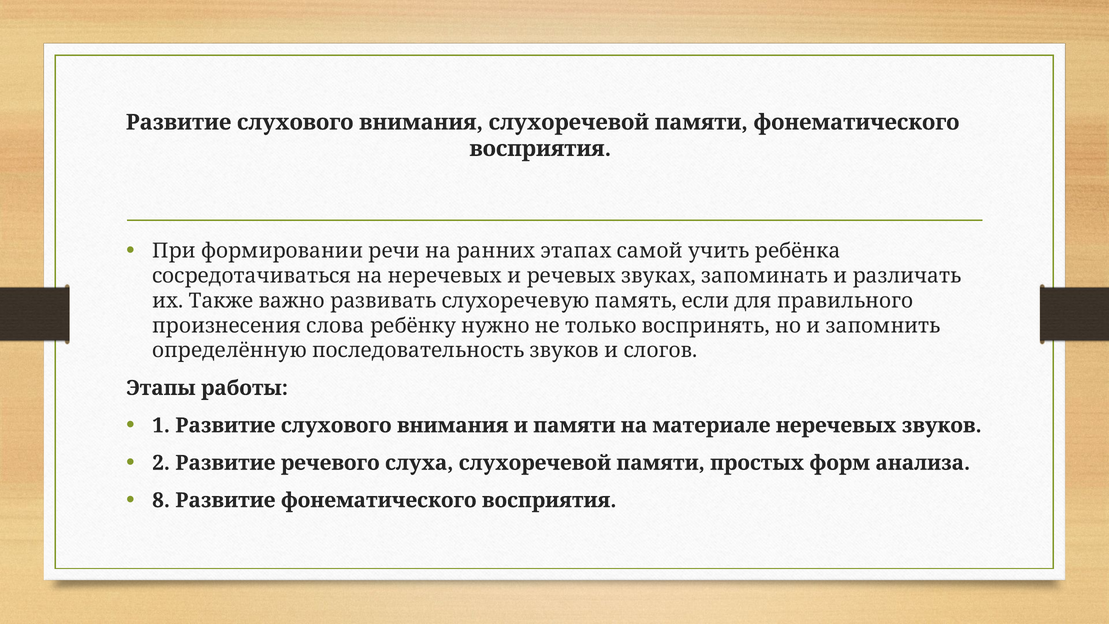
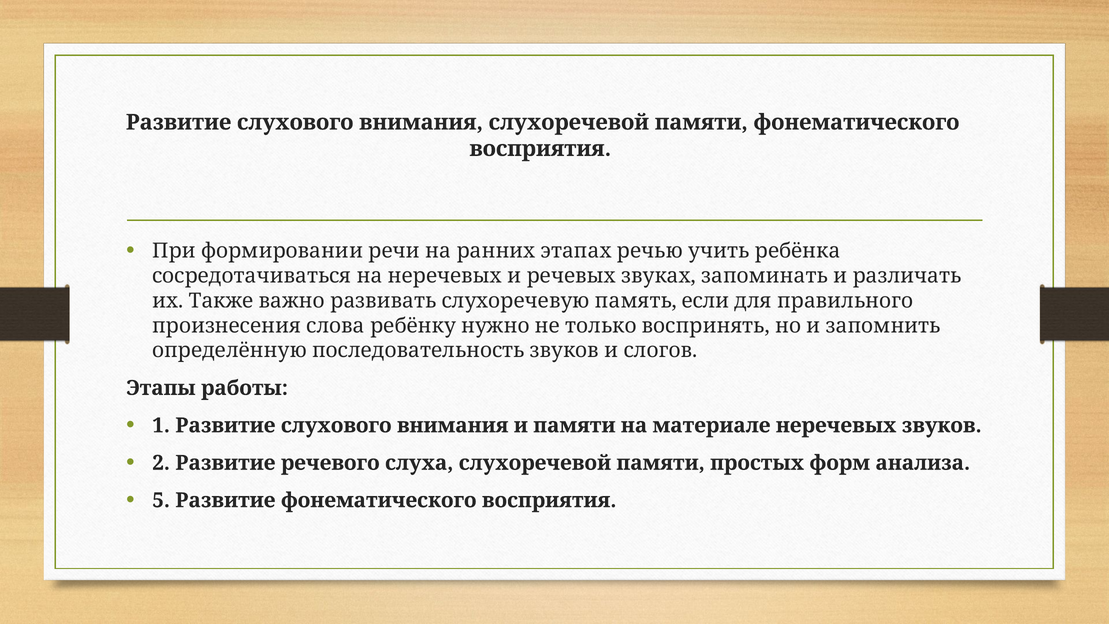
самой: самой -> речью (650, 251)
8: 8 -> 5 (161, 500)
